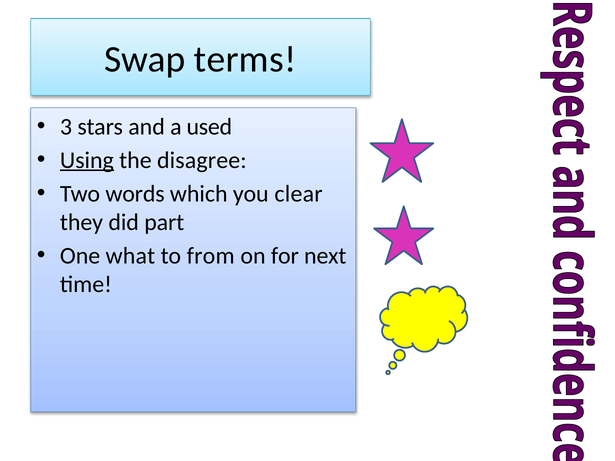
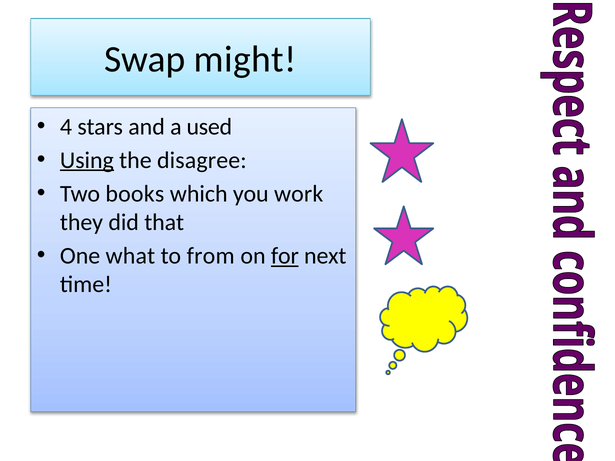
terms: terms -> might (245, 60)
3: 3 -> 4 (66, 127)
words: words -> books (135, 194)
clear: clear -> work (299, 194)
part: part -> that (164, 222)
for underline: none -> present (285, 256)
